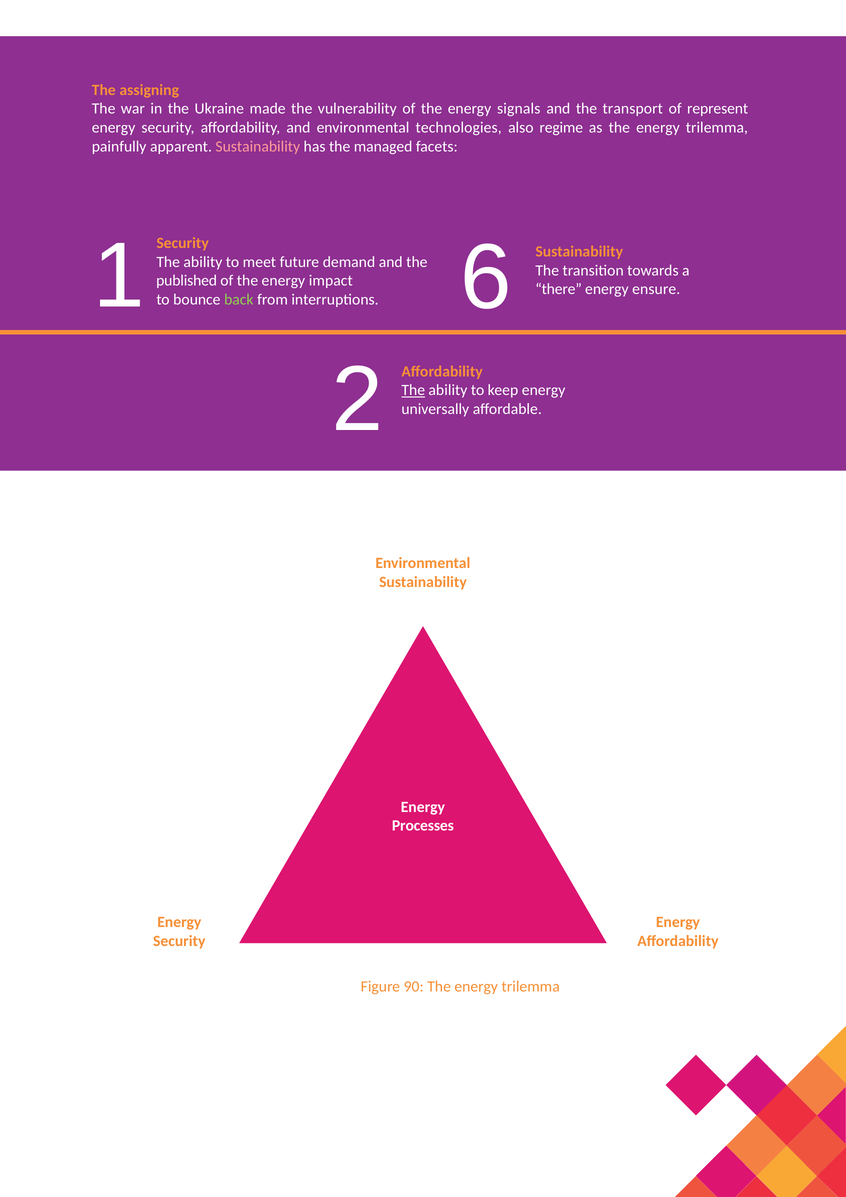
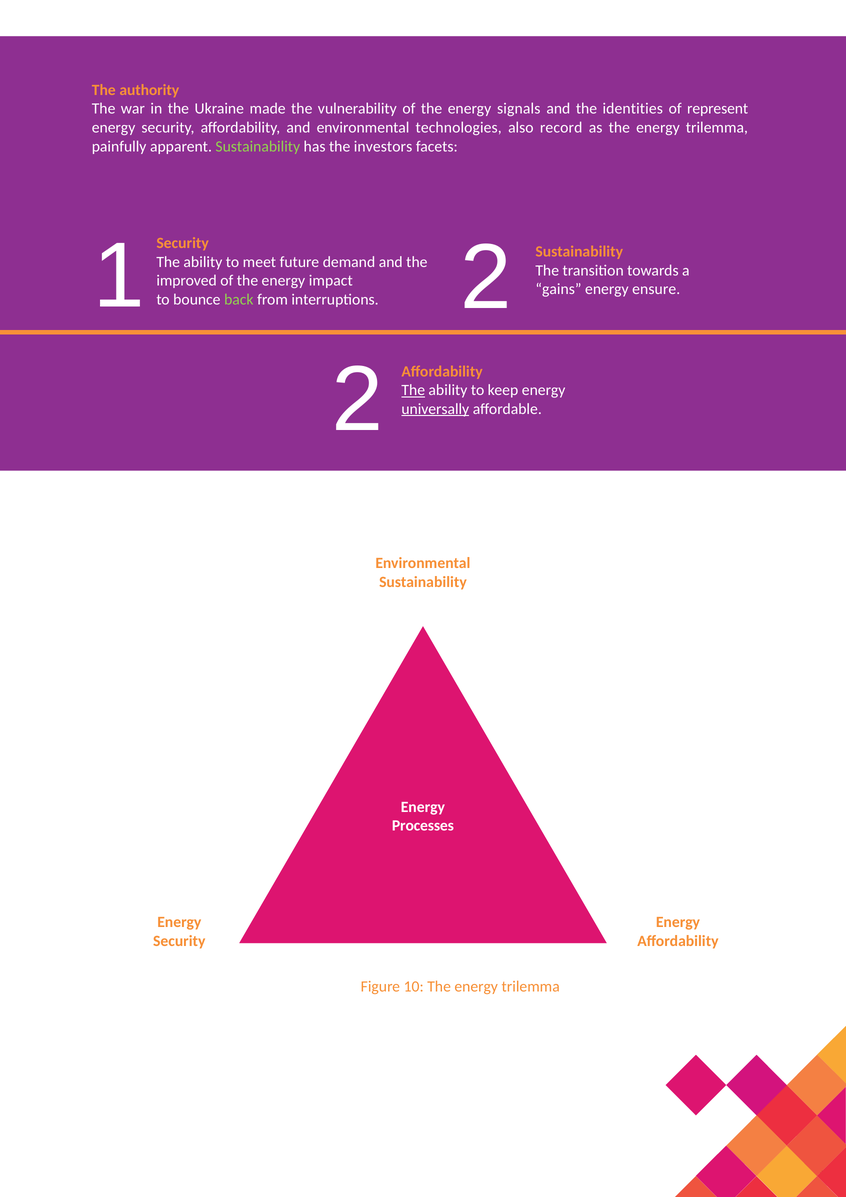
assigning: assigning -> authority (149, 90)
transport: transport -> identities (633, 109)
regime: regime -> record (561, 128)
Sustainability colour: pink -> light green (258, 146)
managed: managed -> investors (383, 146)
1 6: 6 -> 2 (486, 278)
published: published -> improved (187, 281)
there: there -> gains (558, 289)
universally underline: none -> present (435, 409)
90: 90 -> 10 (414, 986)
